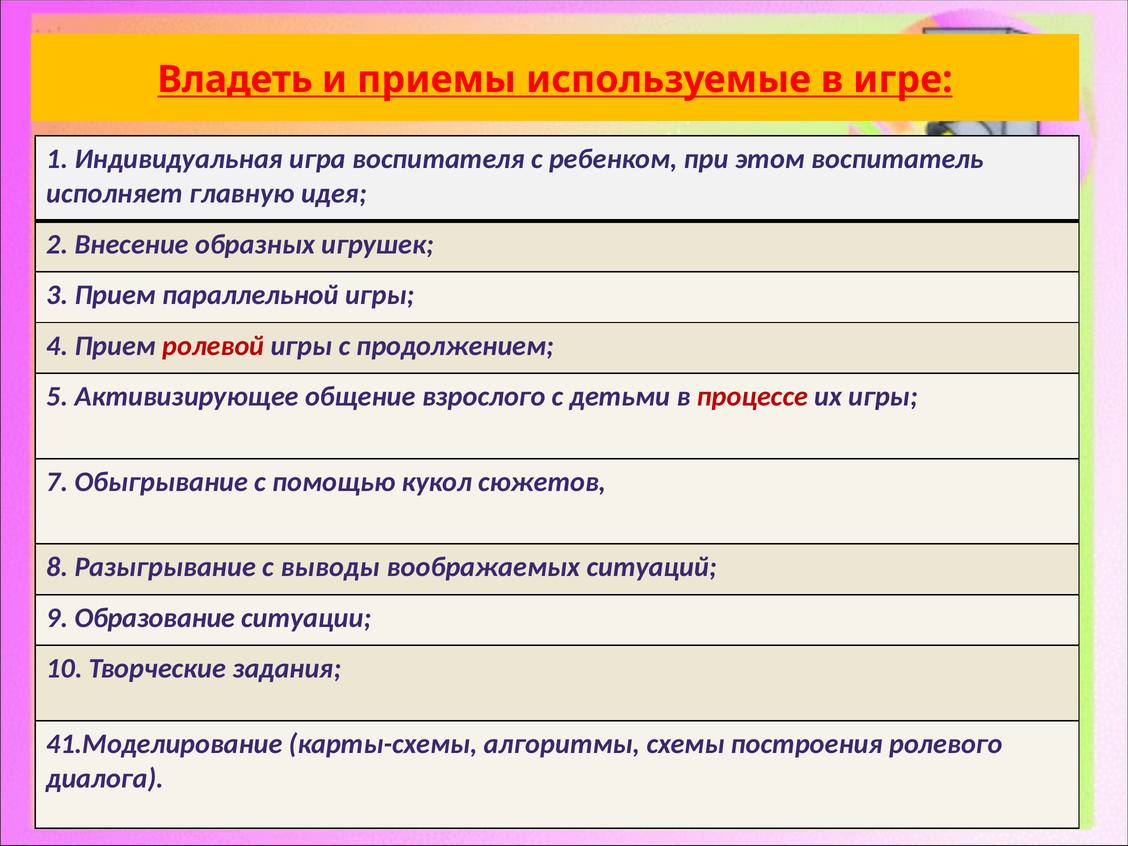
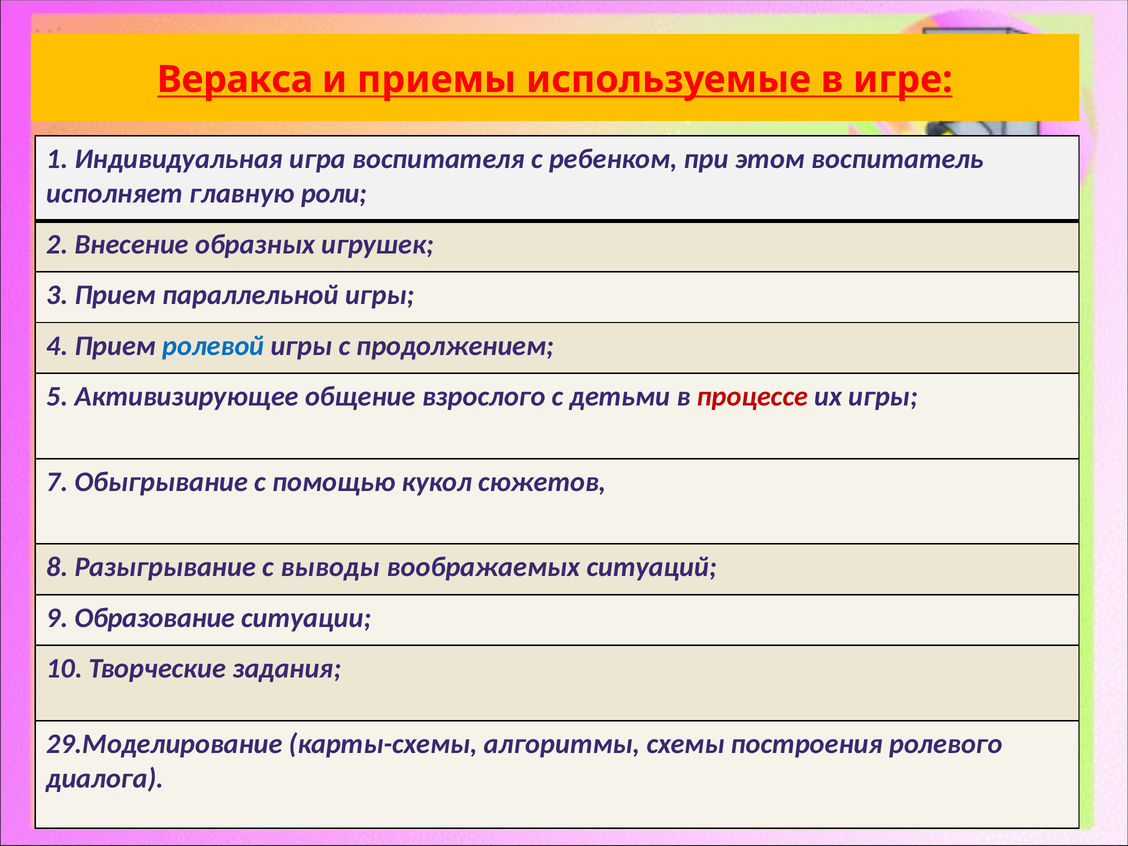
Владеть: Владеть -> Веракса (235, 80)
идея: идея -> роли (334, 193)
ролевой colour: red -> blue (213, 346)
41.Моделирование: 41.Моделирование -> 29.Моделирование (165, 744)
